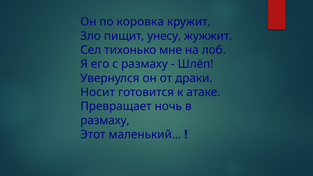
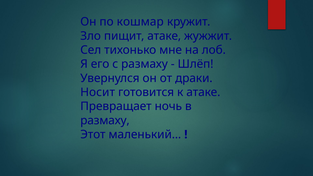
коровка: коровка -> кошмар (140, 22)
пищит унесу: унесу -> атаке (164, 36)
